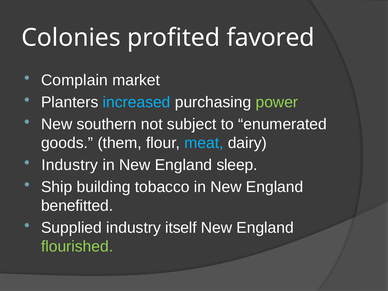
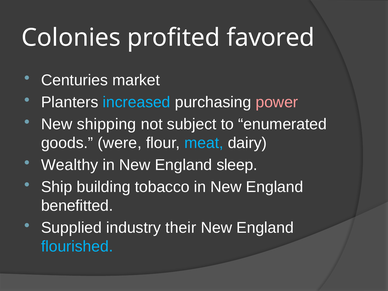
Complain: Complain -> Centuries (74, 80)
power colour: light green -> pink (277, 102)
southern: southern -> shipping (107, 124)
them: them -> were (120, 143)
Industry: Industry -> Wealthy (70, 165)
itself: itself -> their (181, 228)
flourished colour: light green -> light blue (77, 247)
